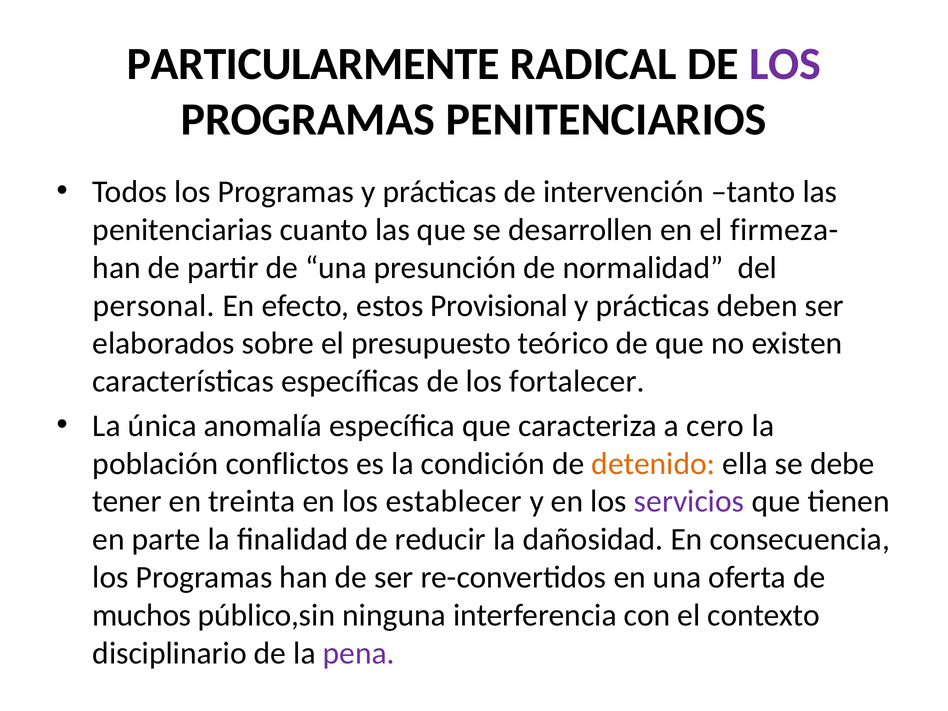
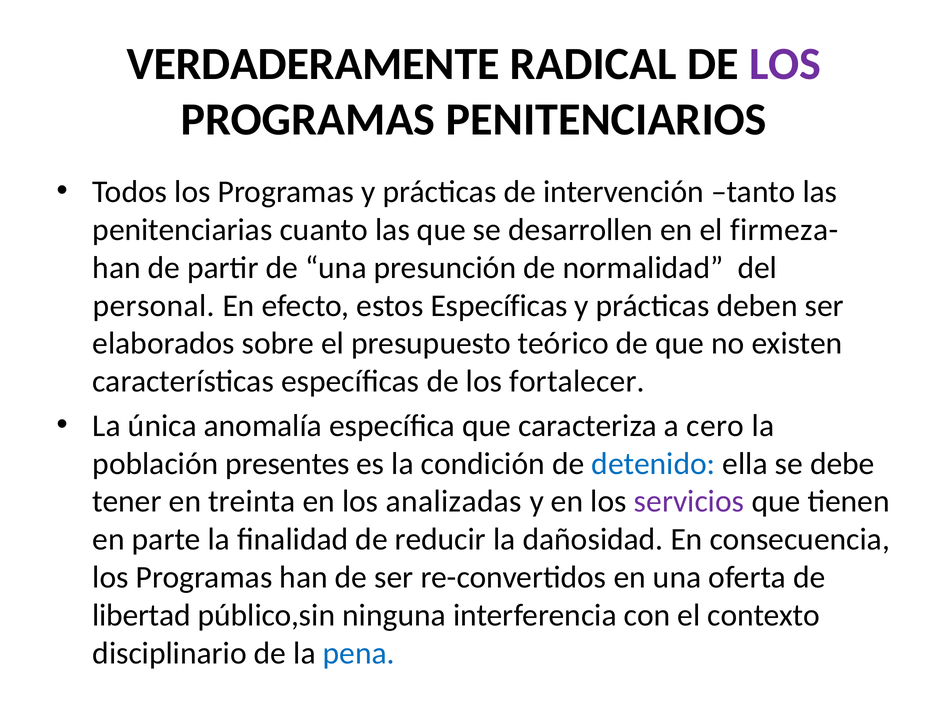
PARTICULARMENTE: PARTICULARMENTE -> VERDADERAMENTE (313, 64)
estos Provisional: Provisional -> Específicas (499, 306)
conflictos: conflictos -> presentes (287, 464)
detenido colour: orange -> blue (653, 464)
establecer: establecer -> analizadas (454, 501)
muchos: muchos -> libertad (142, 615)
pena colour: purple -> blue (359, 653)
